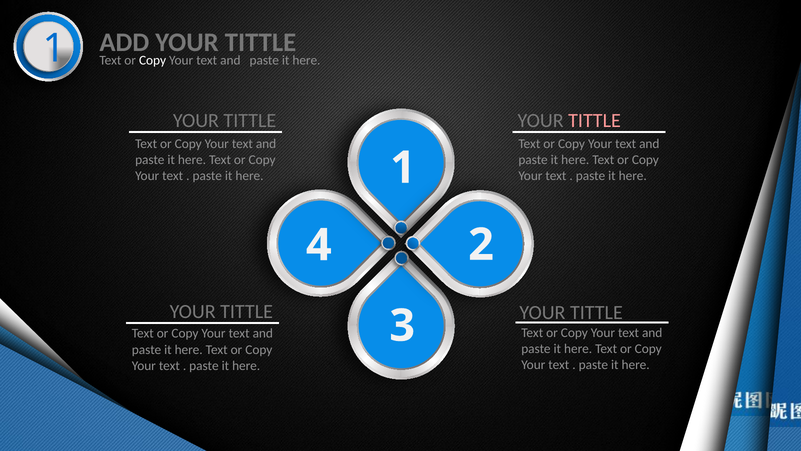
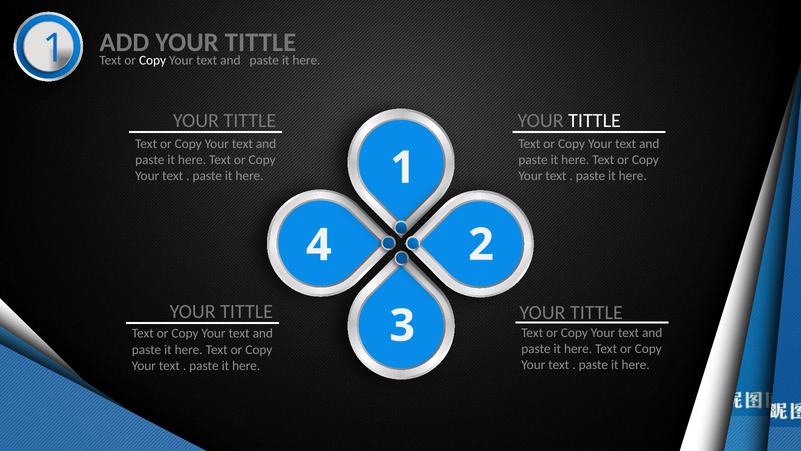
TITTLE colour: pink -> white (595, 121)
